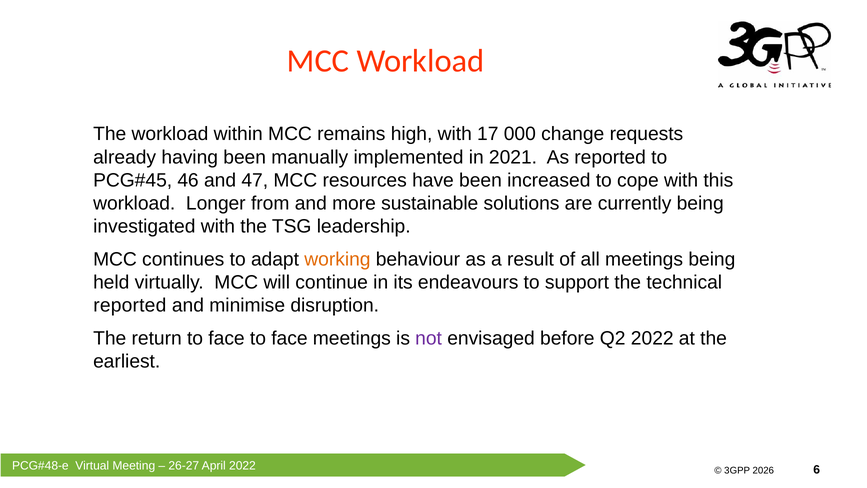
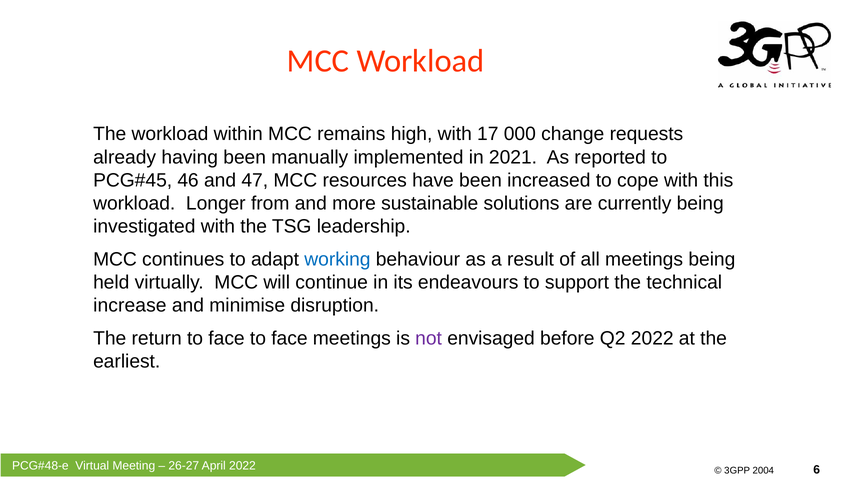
working colour: orange -> blue (337, 259)
reported: reported -> increase (130, 305)
2026: 2026 -> 2004 (763, 470)
